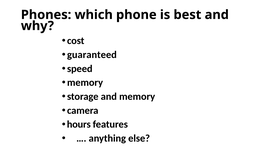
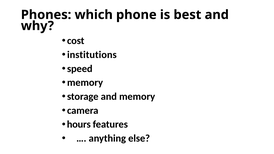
guaranteed: guaranteed -> institutions (92, 55)
